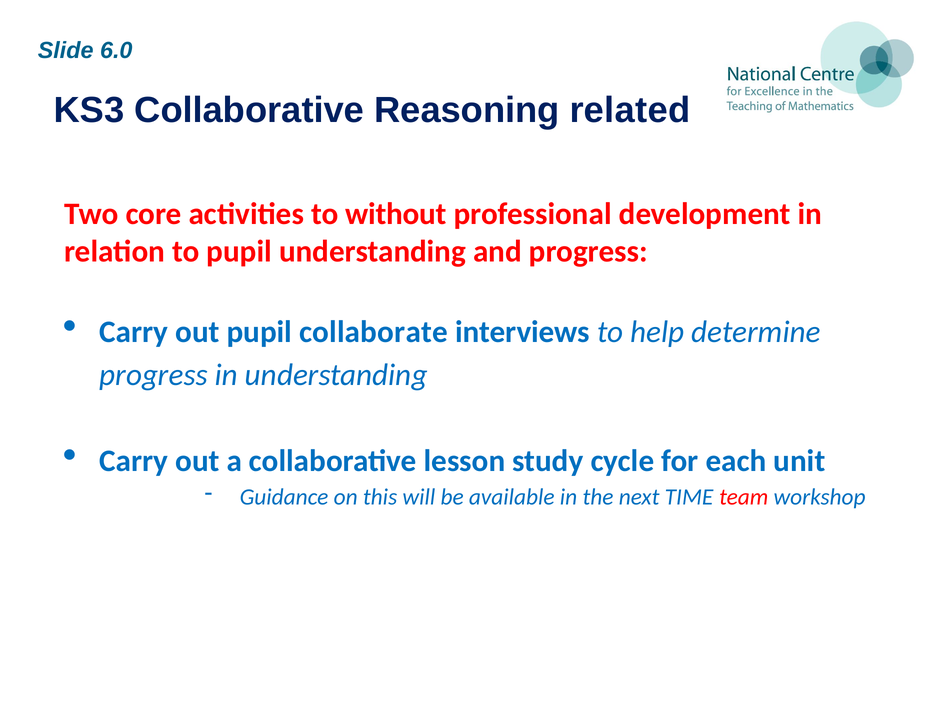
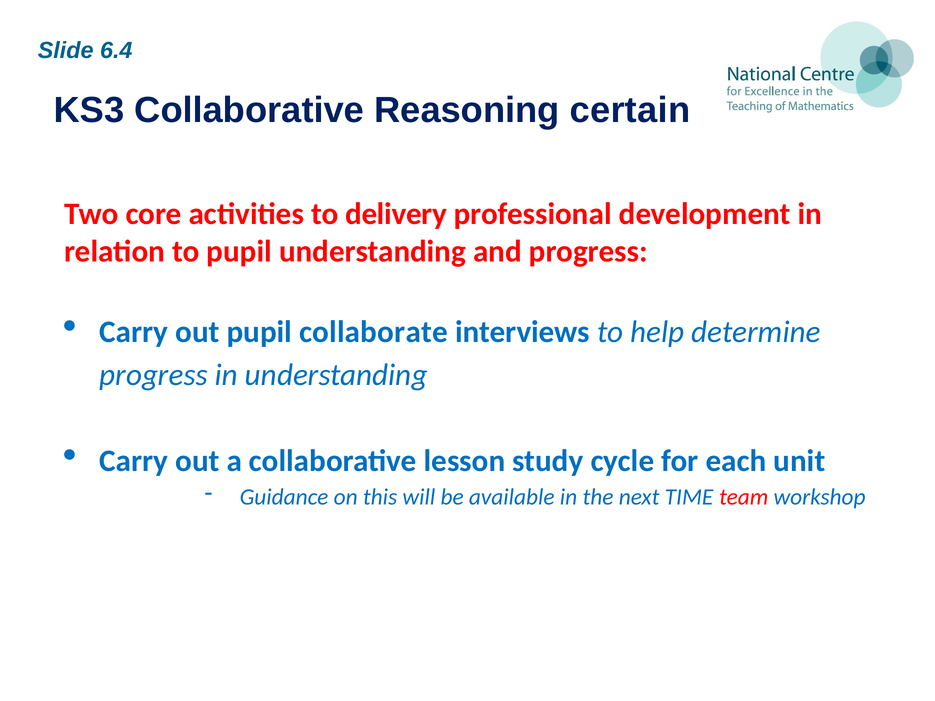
6.0: 6.0 -> 6.4 (116, 51)
related: related -> certain (630, 110)
without: without -> delivery (396, 214)
